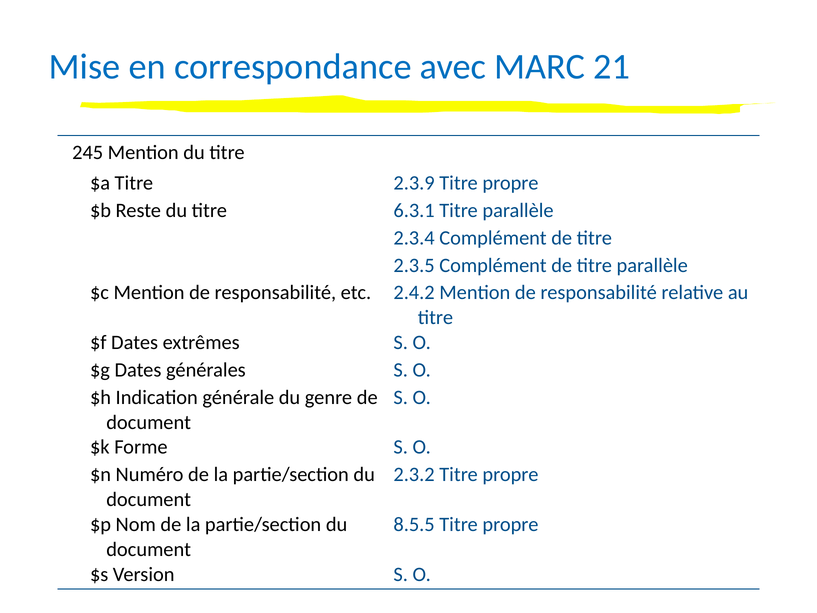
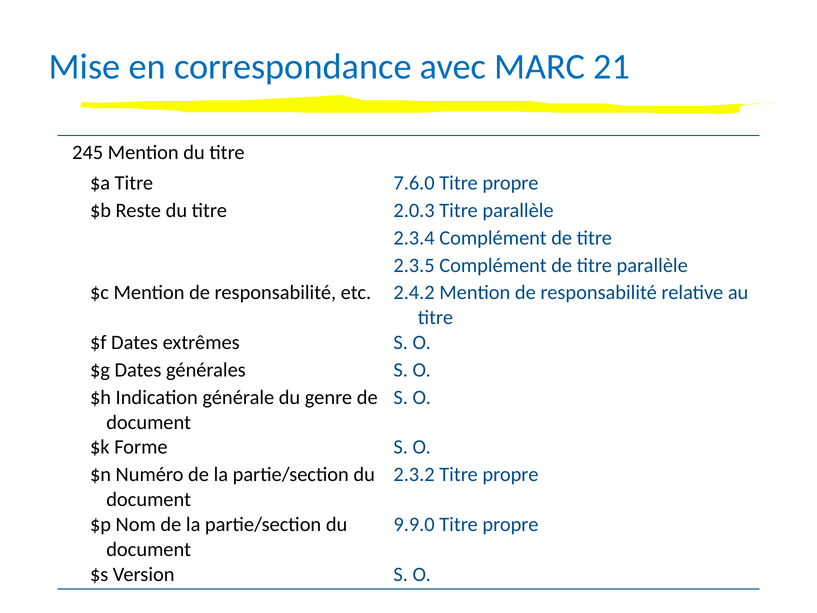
2.3.9: 2.3.9 -> 7.6.0 (414, 183)
6.3.1: 6.3.1 -> 2.0.3 (414, 210)
8.5.5: 8.5.5 -> 9.9.0 (414, 524)
